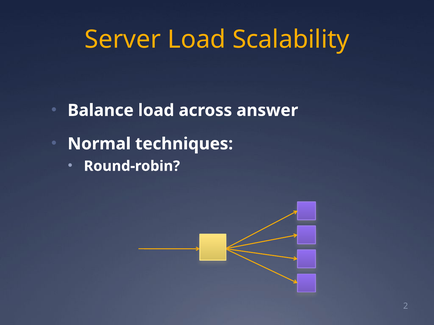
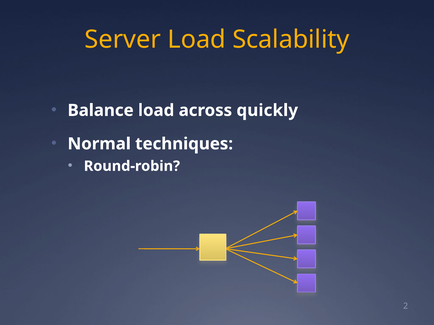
answer: answer -> quickly (267, 111)
